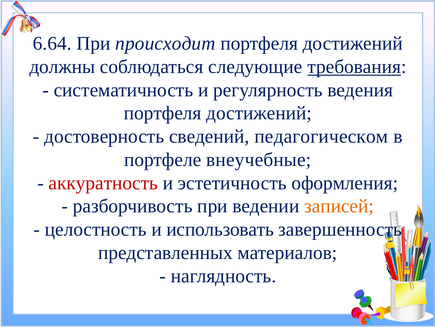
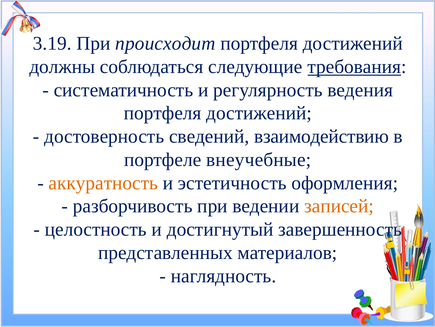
6.64: 6.64 -> 3.19 (52, 43)
педагогическом: педагогическом -> взаимодействию (322, 136)
аккуратность colour: red -> orange (103, 183)
использовать: использовать -> достигнутый (220, 229)
